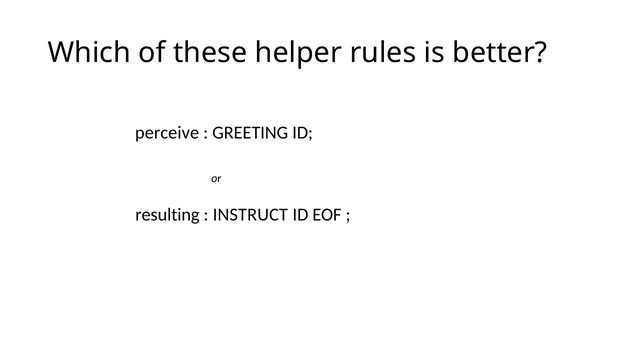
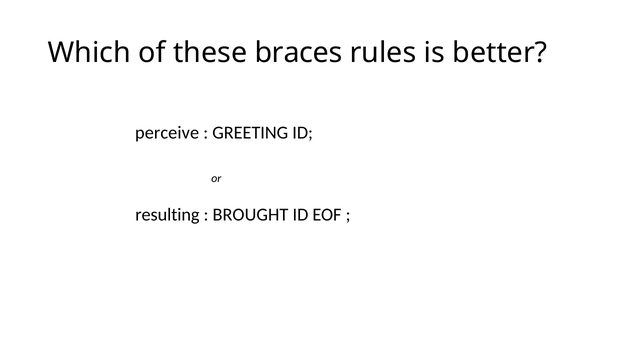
helper: helper -> braces (299, 53)
INSTRUCT: INSTRUCT -> BROUGHT (250, 215)
